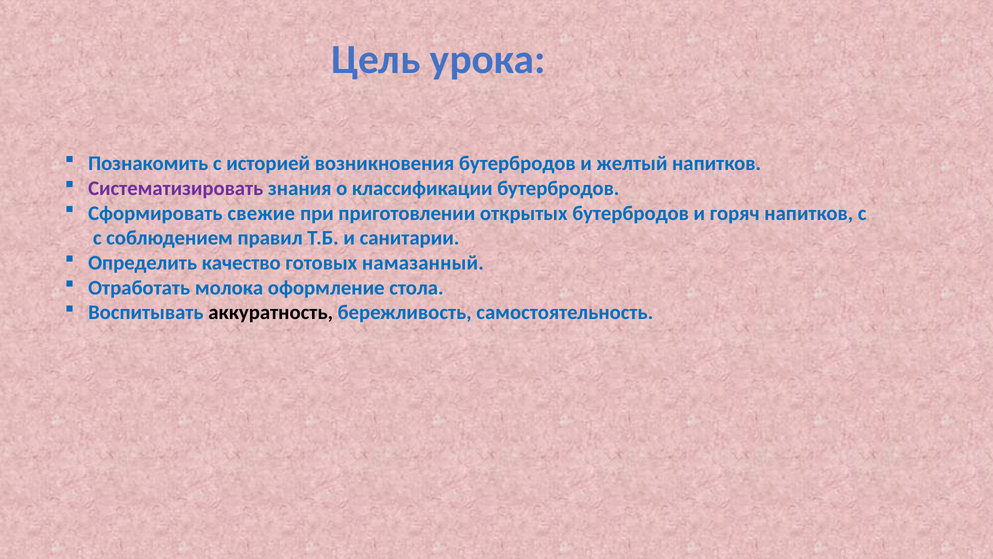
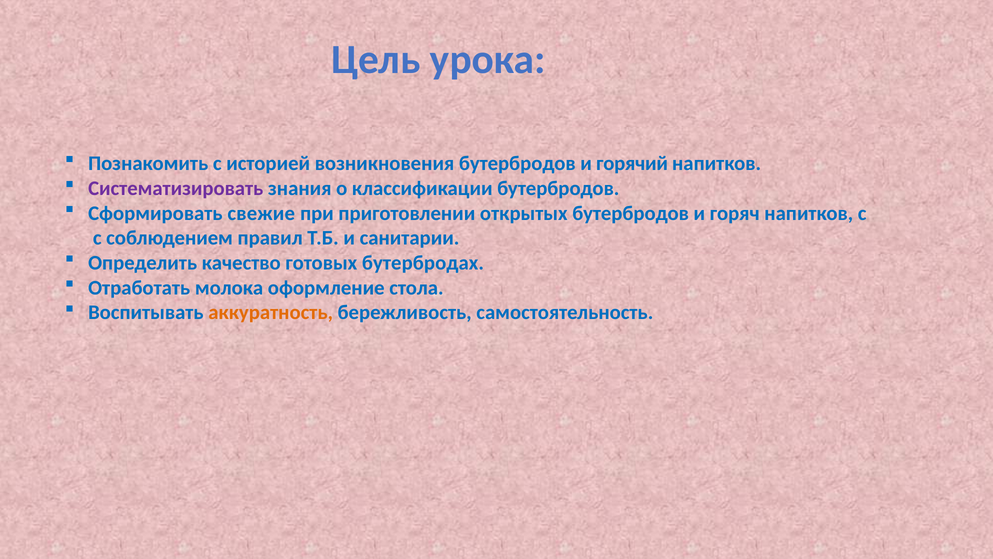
желтый: желтый -> горячий (632, 163)
намазанный: намазанный -> бутербродах (423, 263)
аккуратность colour: black -> orange (271, 312)
